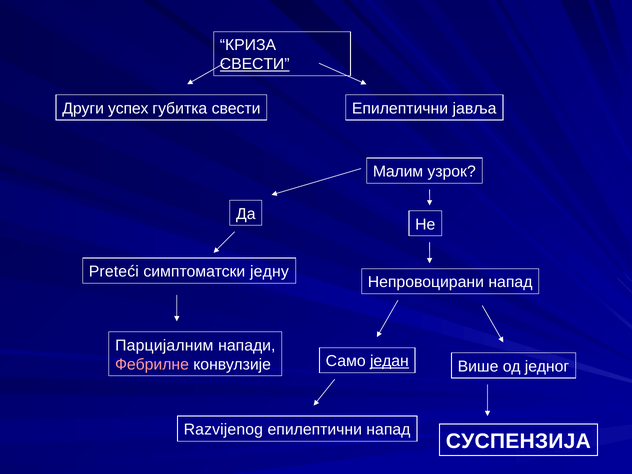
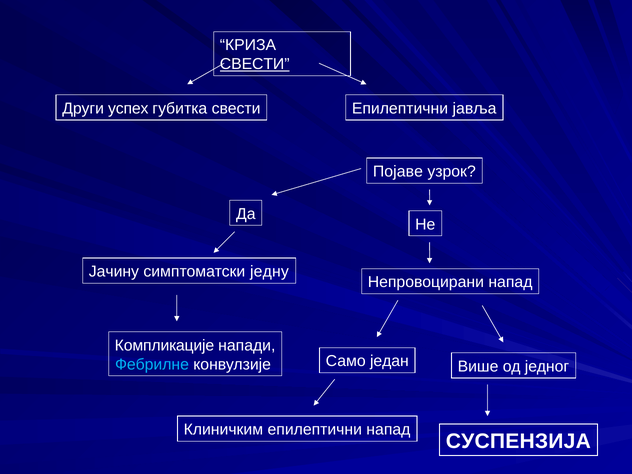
Малим: Малим -> Појаве (398, 172)
Preteći: Preteći -> Јачину (114, 272)
Парцијалним: Парцијалним -> Компликације (164, 345)
Фебрилне colour: pink -> light blue (152, 364)
један underline: present -> none (389, 361)
Razvijenog: Razvijenog -> Клиничким (223, 430)
